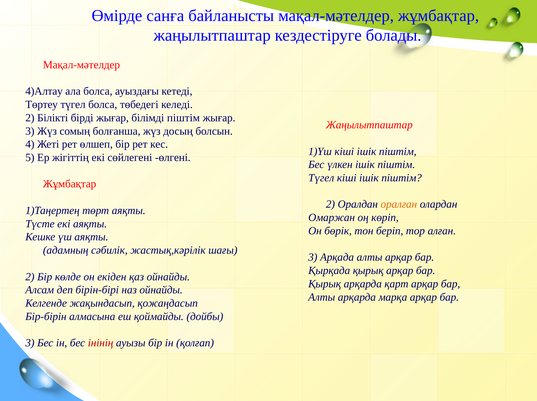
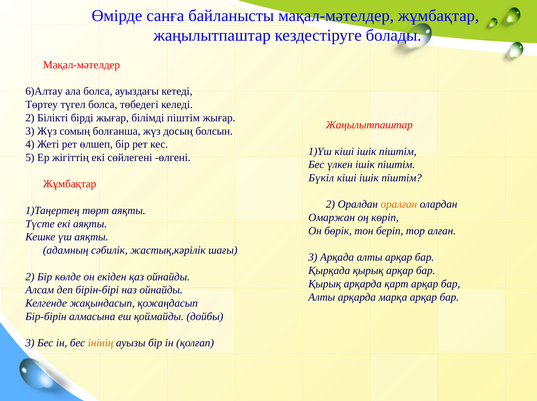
4)Алтау: 4)Алтау -> 6)Алтау (44, 91)
Түгел: Түгел -> Бүкіл (321, 178)
інінің colour: red -> orange (101, 342)
